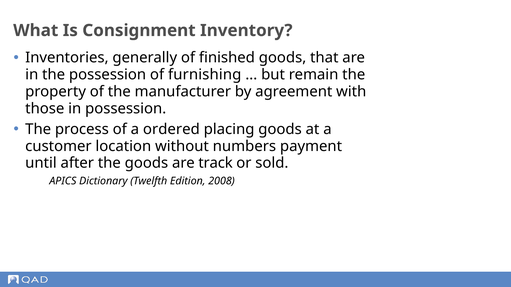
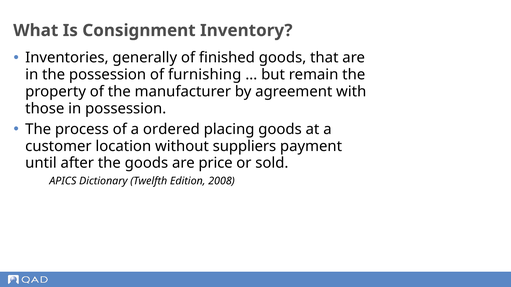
numbers: numbers -> suppliers (244, 146)
track: track -> price (216, 163)
